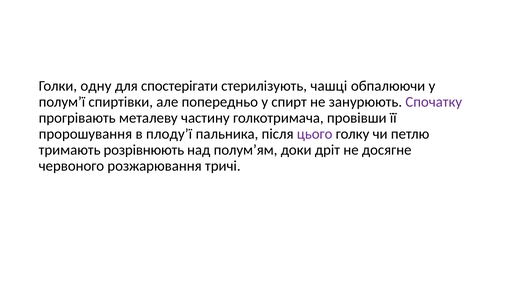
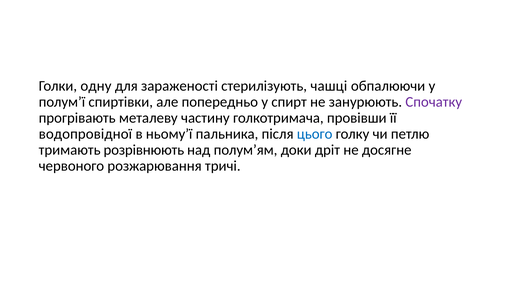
спостерігати: спостерігати -> зараженості (179, 86)
пророшування: пророшування -> водопровідної (85, 134)
плоду’ї: плоду’ї -> ньому’ї (169, 134)
цього colour: purple -> blue (315, 134)
